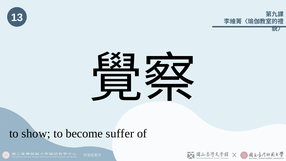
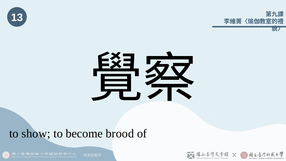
suffer: suffer -> brood (120, 133)
